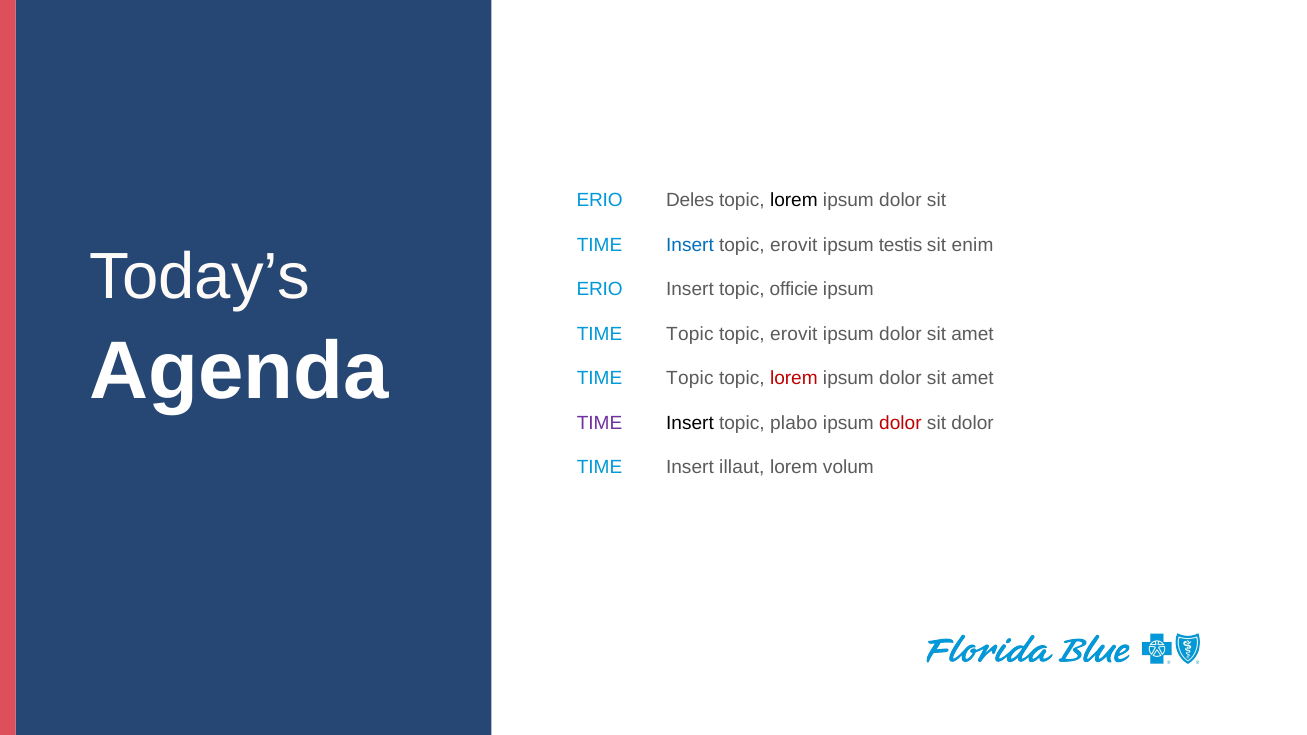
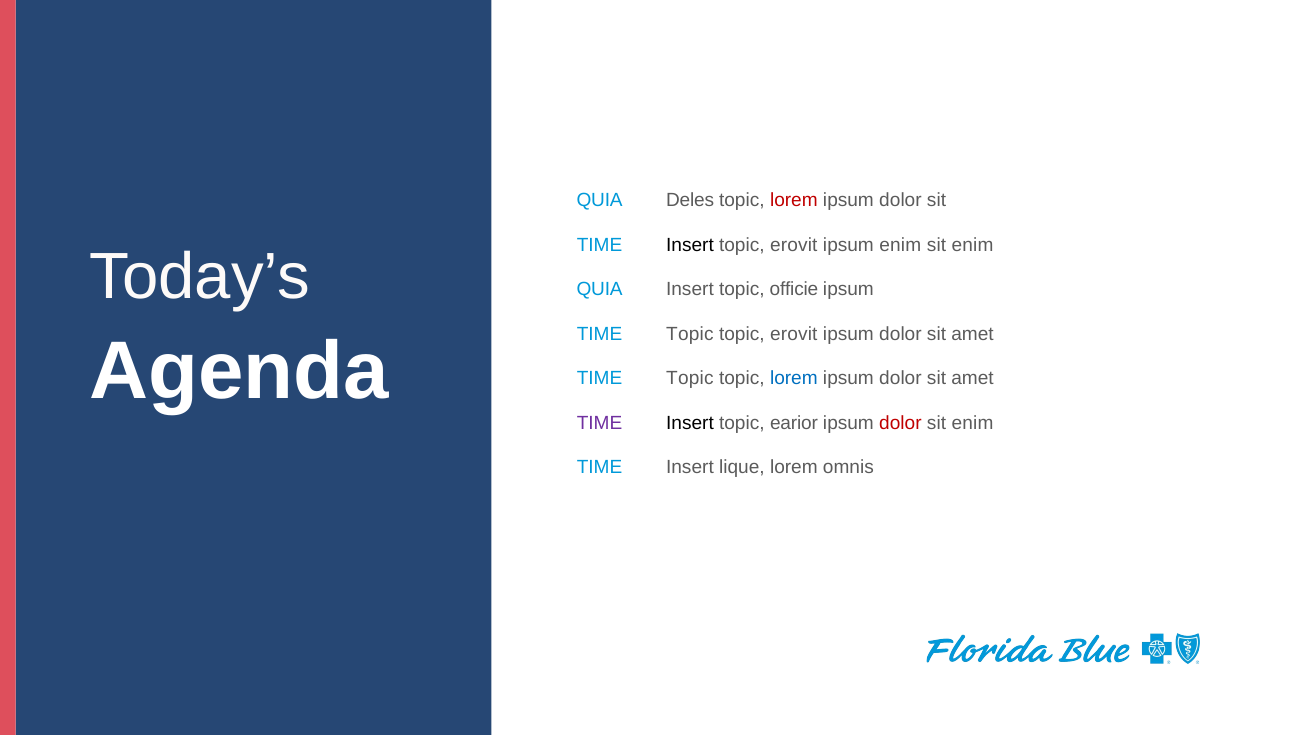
ERIO: ERIO -> QUIA (600, 200)
lorem colour: black -> red (794, 200)
Insert colour: blue -> black (690, 245)
ipsum testis: testis -> enim (900, 245)
ERIO: ERIO -> QUIA (600, 290)
lorem colour: red -> blue (794, 379)
plabo: plabo -> earior (794, 423)
dolor: dolor -> enim (972, 423)
illaut: illaut -> lique (742, 468)
volum: volum -> omnis (848, 468)
